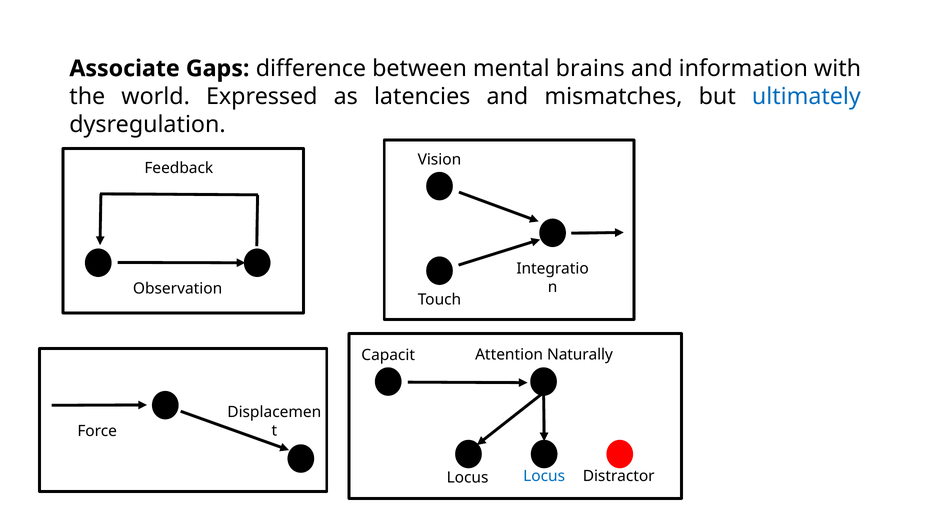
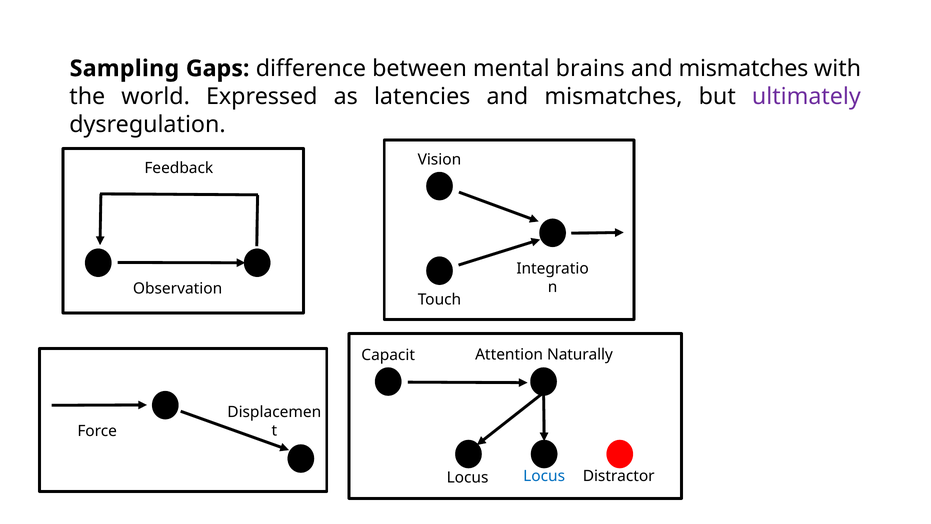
Associate: Associate -> Sampling (124, 68)
information: information -> mismatches (743, 68)
ultimately colour: blue -> purple (806, 96)
